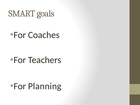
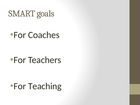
Planning: Planning -> Teaching (45, 86)
